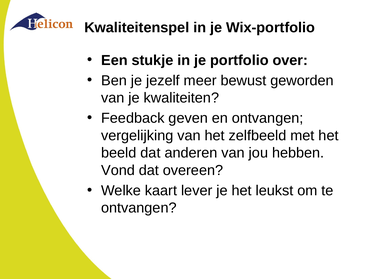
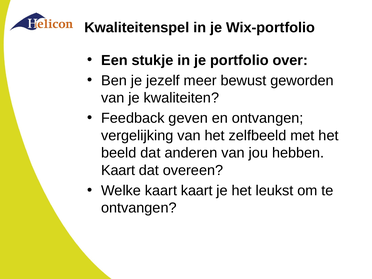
Vond: Vond -> Kaart (118, 170)
kaart lever: lever -> kaart (197, 191)
